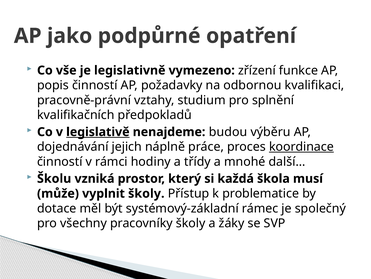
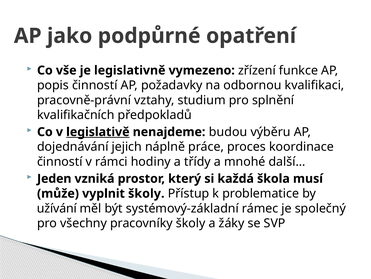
koordinace underline: present -> none (301, 146)
Školu: Školu -> Jeden (54, 178)
dotace: dotace -> užívání (57, 208)
